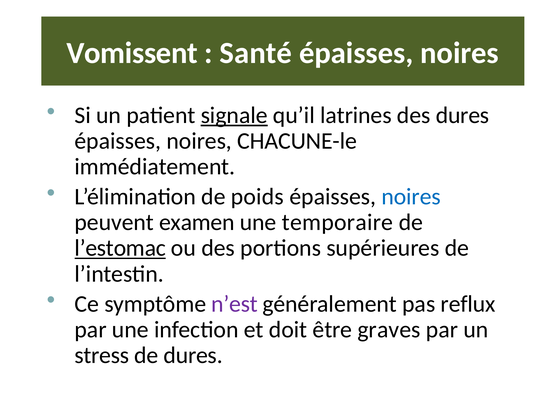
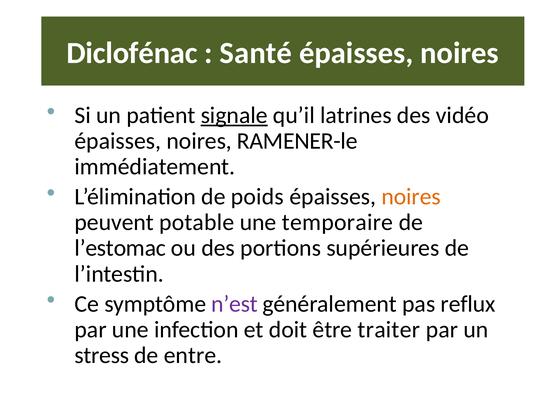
Vomissent: Vomissent -> Diclofénac (132, 53)
des dures: dures -> vidéo (462, 115)
CHACUNE-le: CHACUNE-le -> RAMENER-le (297, 141)
noires colour: blue -> orange (411, 197)
examen: examen -> potable (197, 222)
l’estomac underline: present -> none (120, 248)
graves: graves -> traiter (389, 330)
de dures: dures -> entre (193, 355)
